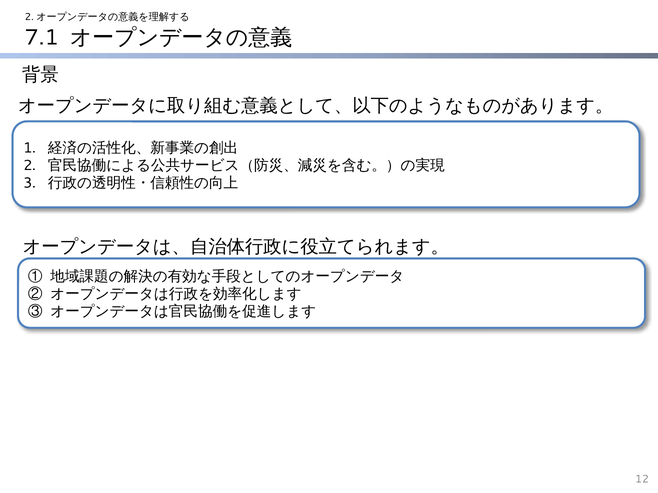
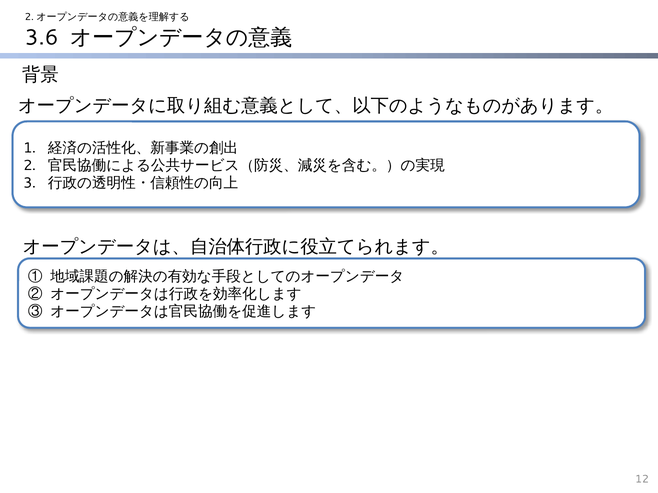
7.1: 7.1 -> 3.6 (42, 38)
